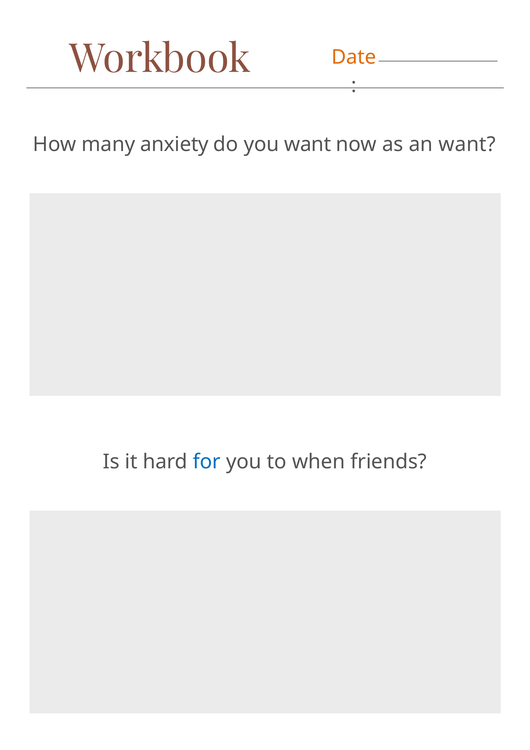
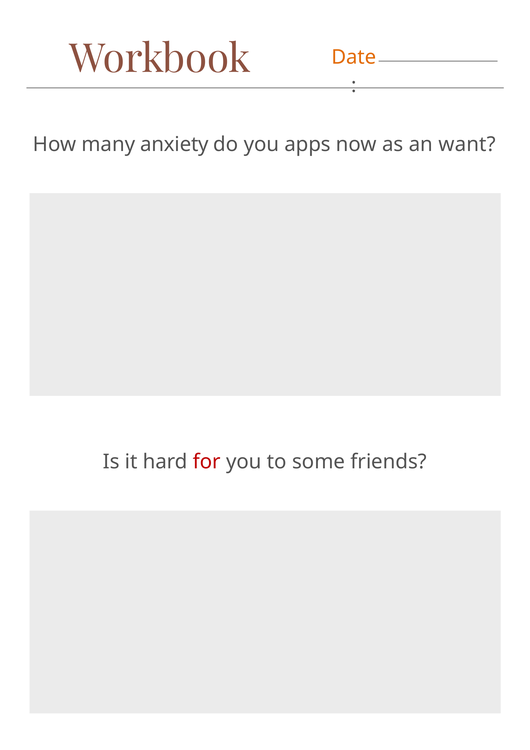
you want: want -> apps (308, 144)
for colour: blue -> red (207, 462)
when: when -> some (319, 462)
